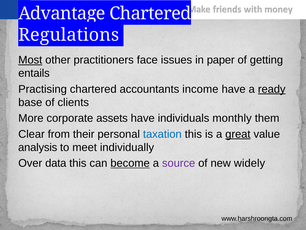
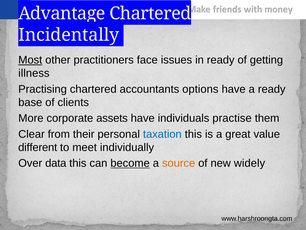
Regulations: Regulations -> Incidentally (69, 35)
in paper: paper -> ready (221, 60)
entails: entails -> illness (34, 73)
income: income -> options (200, 89)
ready underline: present -> none (272, 89)
monthly: monthly -> practise (232, 118)
great underline: present -> none (238, 134)
analysis: analysis -> different (38, 147)
source colour: purple -> orange (179, 163)
